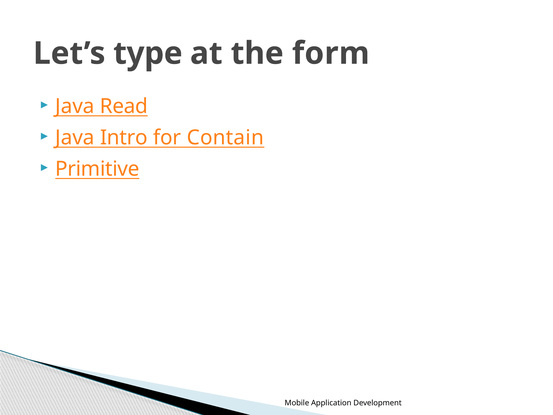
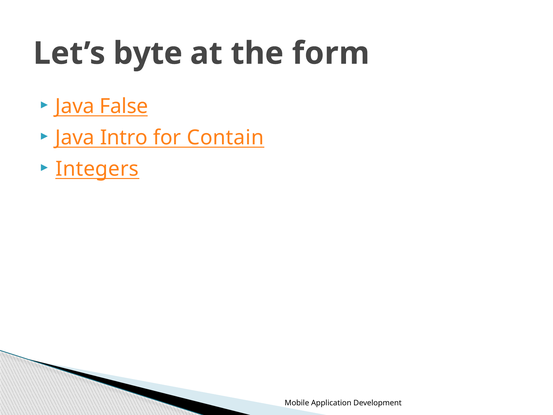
type: type -> byte (148, 53)
Read: Read -> False (124, 106)
Primitive: Primitive -> Integers (97, 169)
